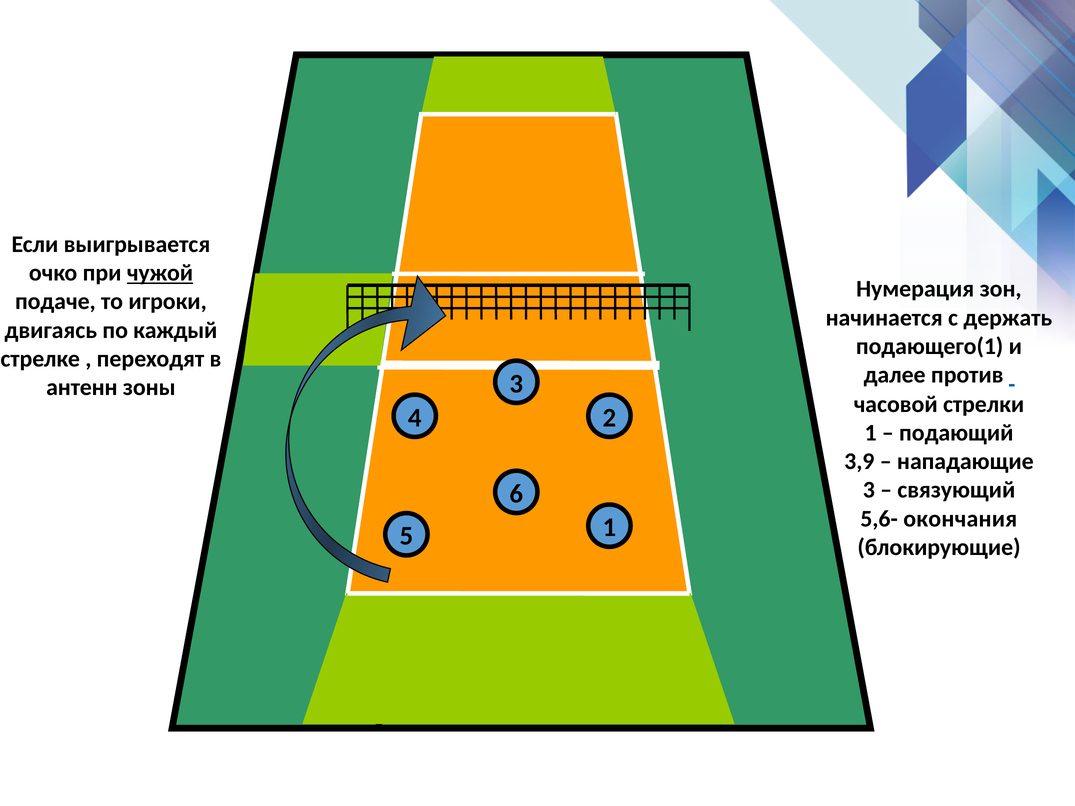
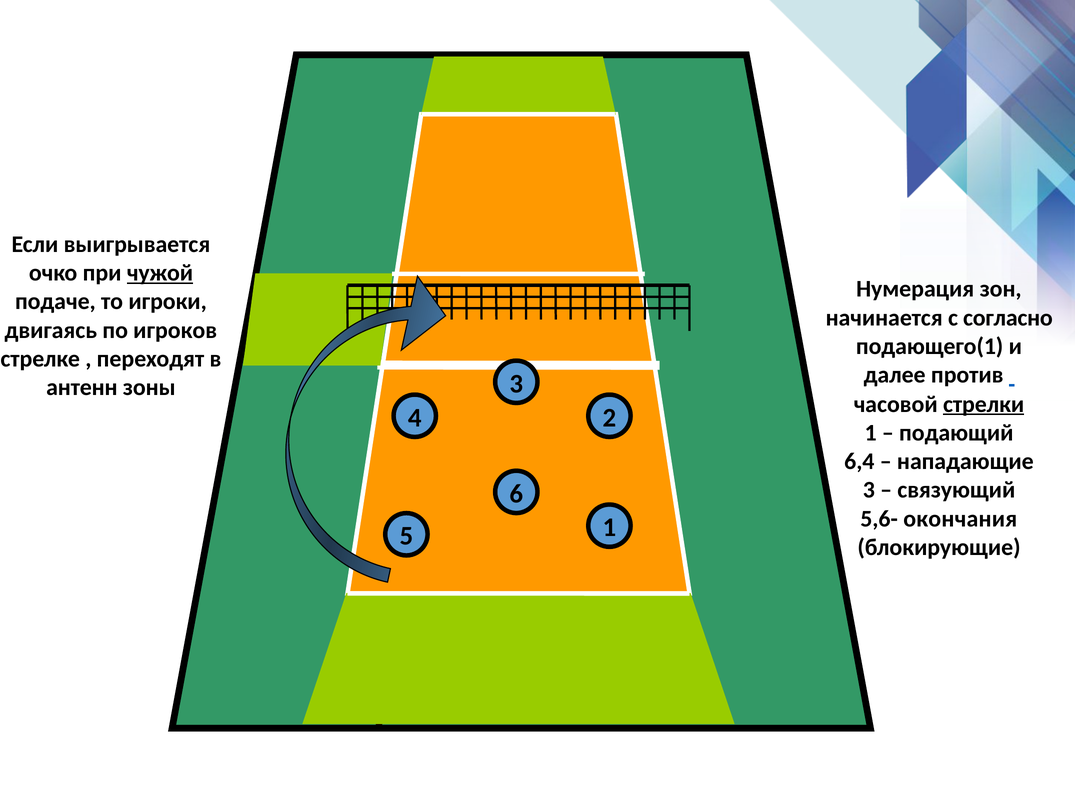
держать: держать -> согласно (1008, 318)
каждый: каждый -> игроков (175, 330)
стрелки underline: none -> present (984, 404)
3,9: 3,9 -> 6,4 (859, 462)
